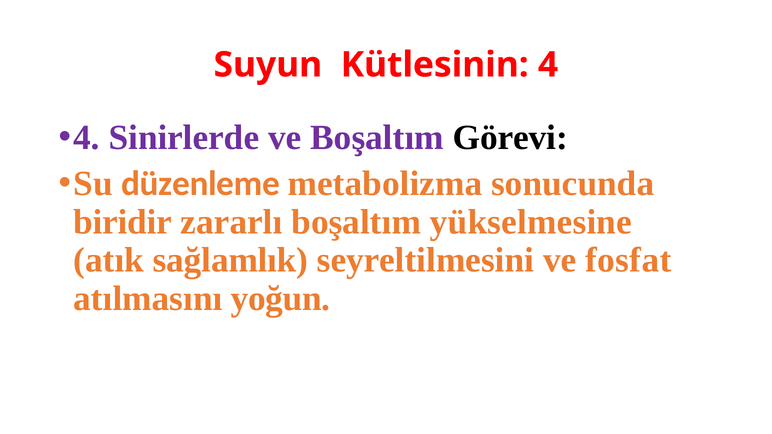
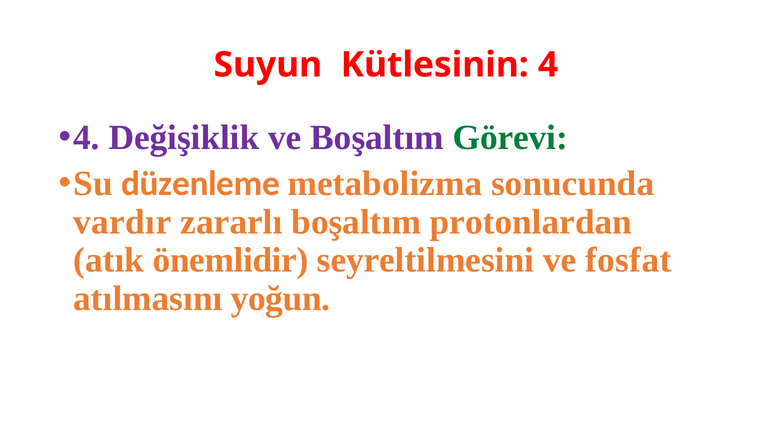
Sinirlerde: Sinirlerde -> Değişiklik (184, 137)
Görevi colour: black -> green (510, 137)
biridir: biridir -> vardır (122, 222)
yükselmesine: yükselmesine -> protonlardan (531, 222)
sağlamlık: sağlamlık -> önemlidir (231, 260)
